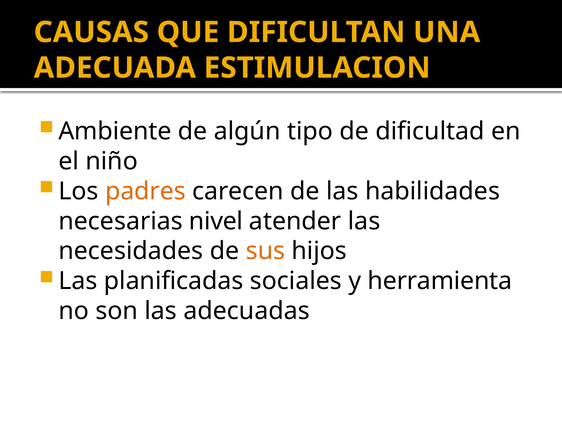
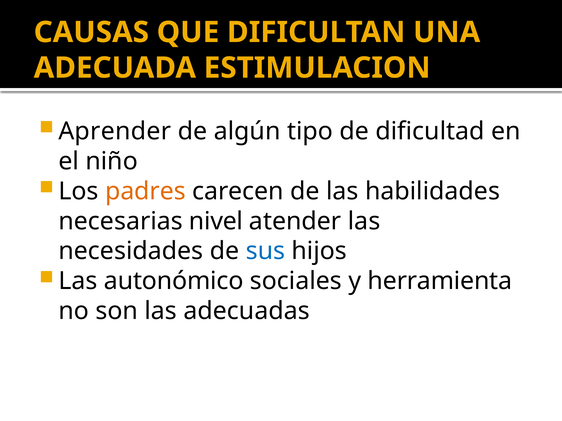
Ambiente: Ambiente -> Aprender (115, 131)
sus colour: orange -> blue (265, 251)
planificadas: planificadas -> autonómico (174, 281)
